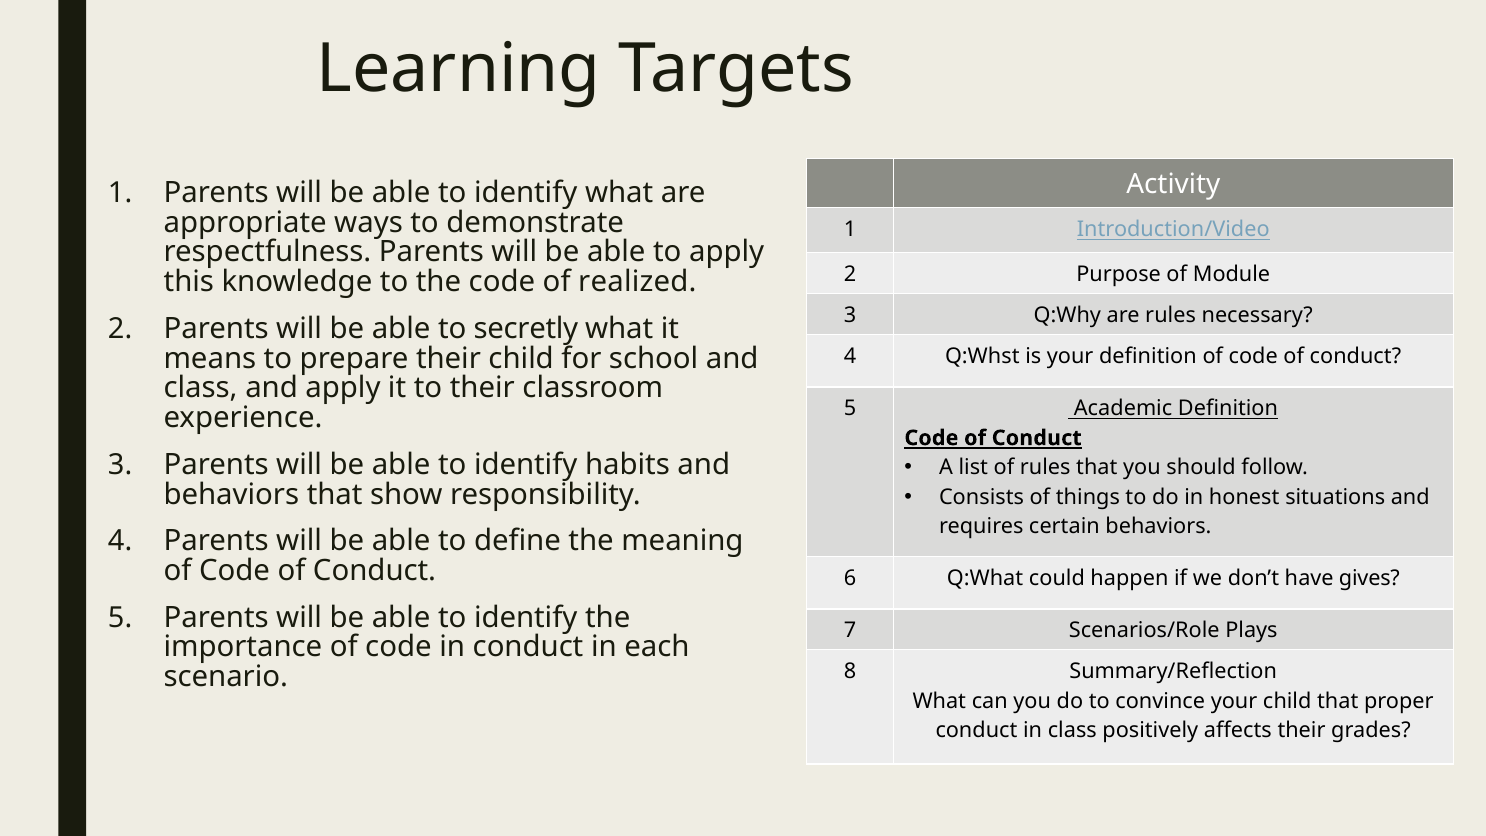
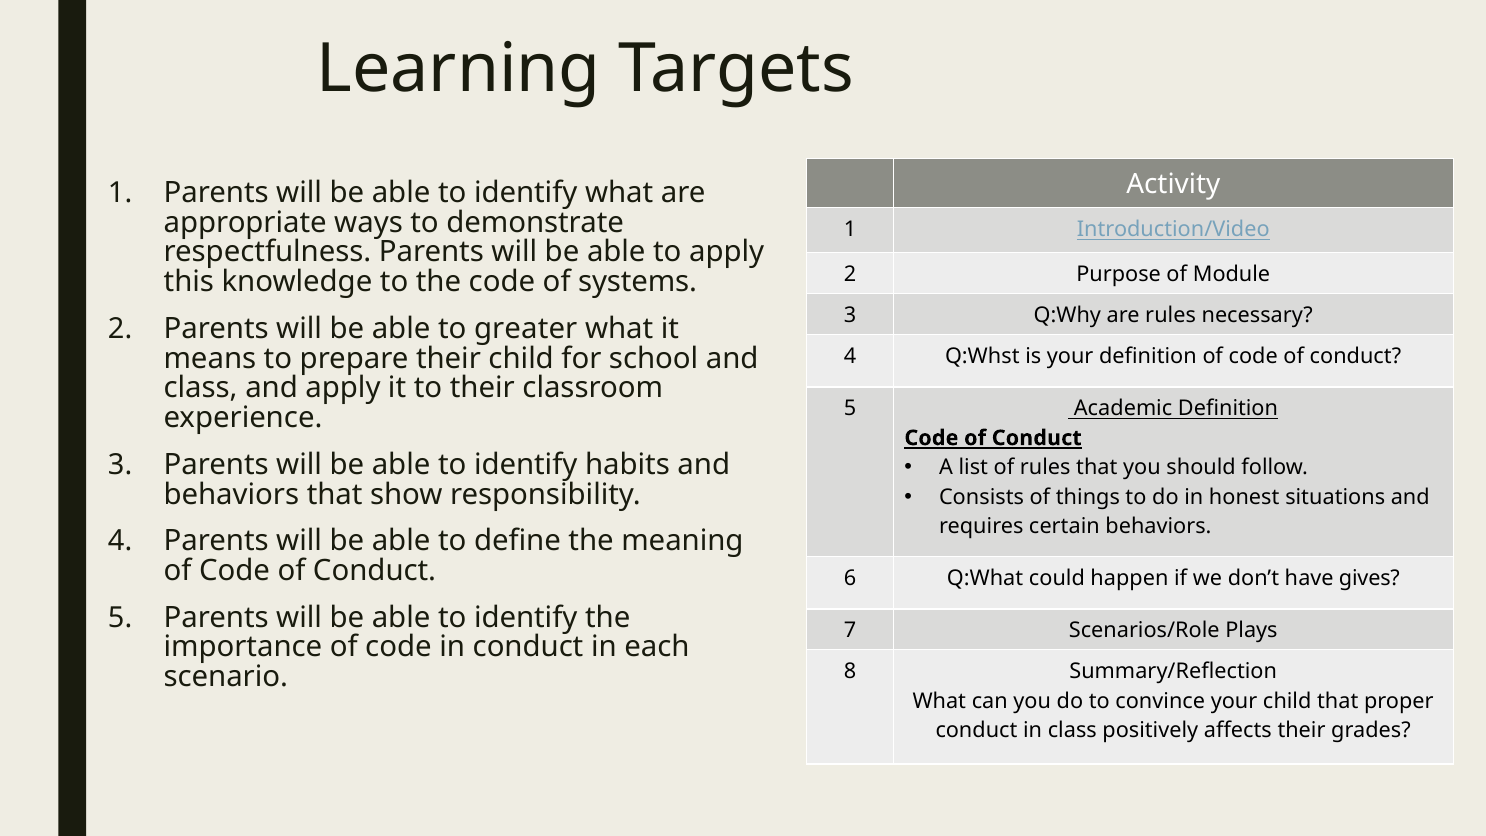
realized: realized -> systems (638, 282)
secretly: secretly -> greater (526, 329)
